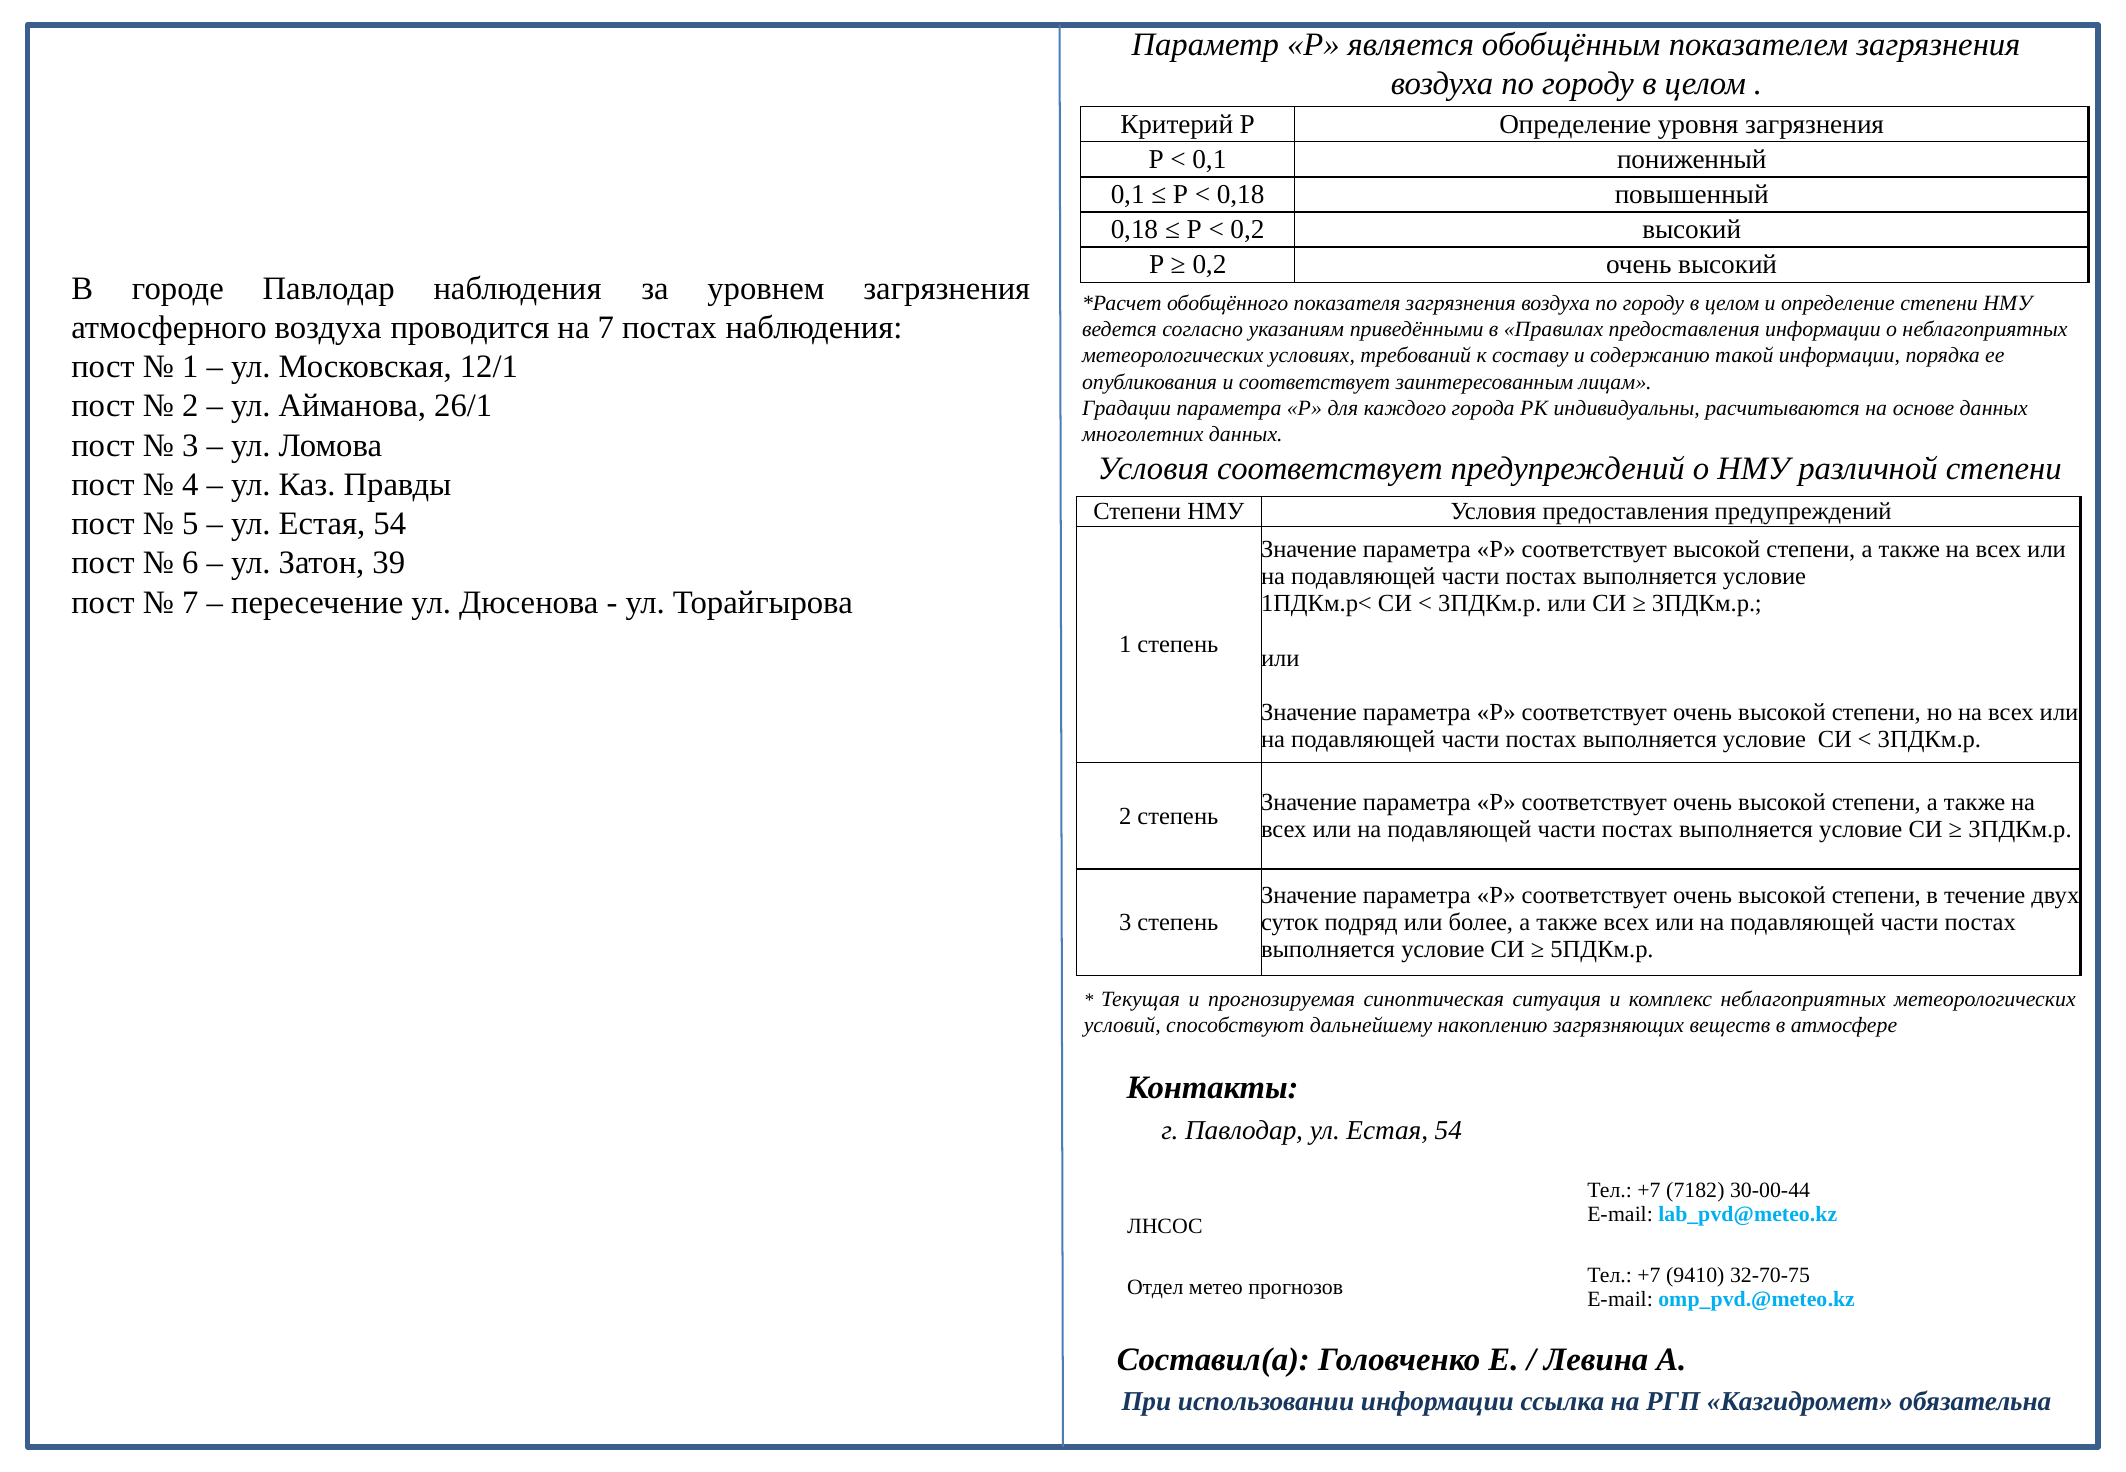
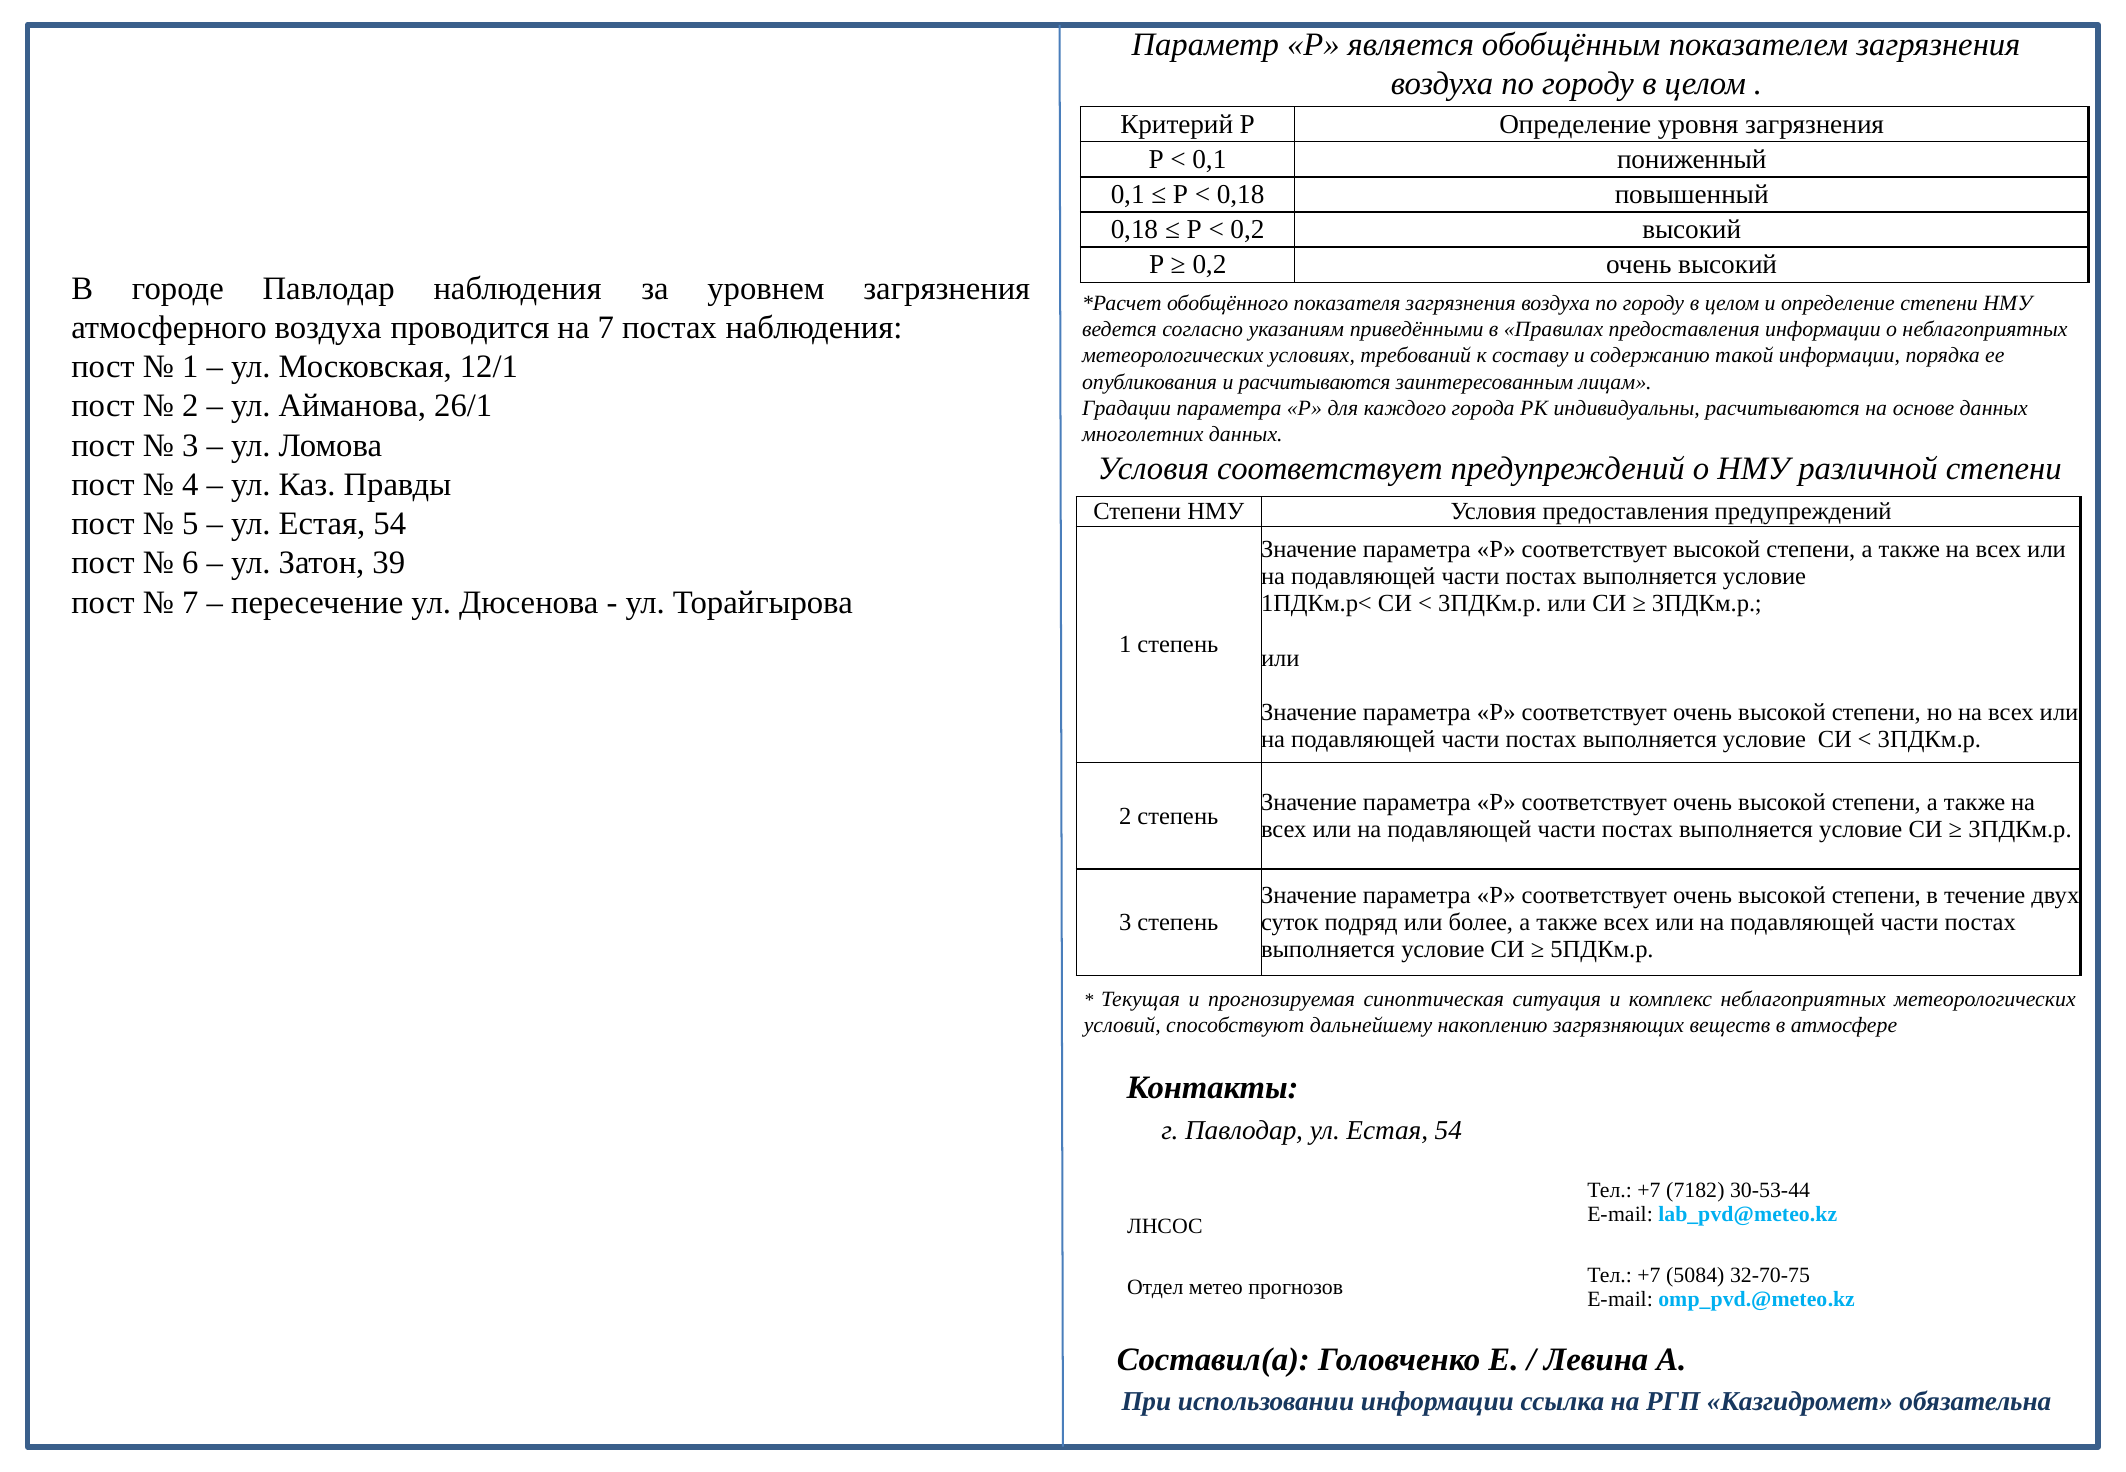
и соответствует: соответствует -> расчитываются (1315, 382)
30-00-44: 30-00-44 -> 30-53-44 (1770, 1190)
9410: 9410 -> 5084 (1695, 1275)
